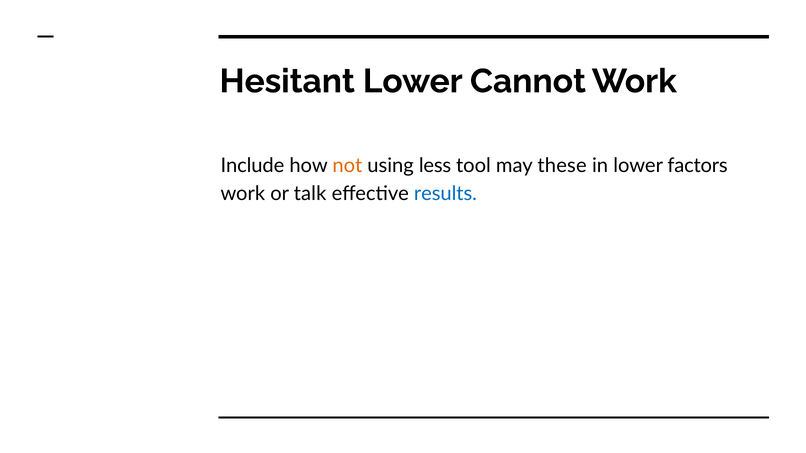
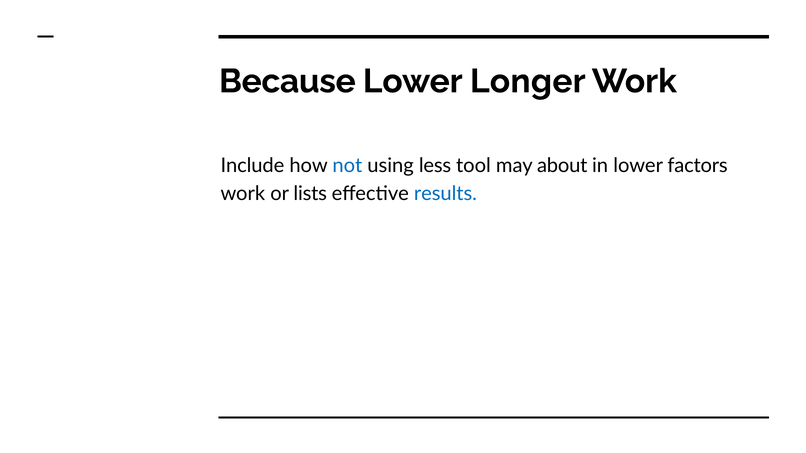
Hesitant: Hesitant -> Because (287, 81)
Cannot: Cannot -> Longer (528, 81)
not colour: orange -> blue (347, 166)
these: these -> about (562, 166)
talk: talk -> lists (310, 194)
